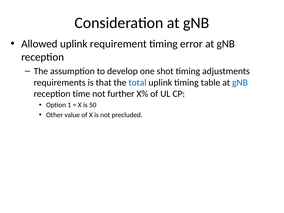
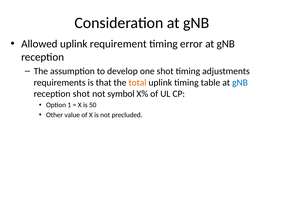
total colour: blue -> orange (138, 82)
reception time: time -> shot (81, 94)
further: further -> symbol (121, 94)
